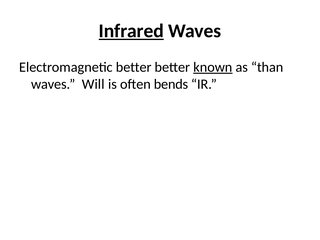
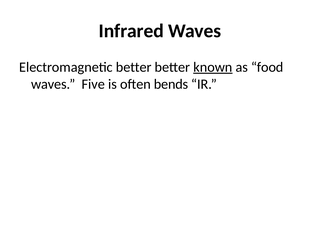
Infrared underline: present -> none (131, 31)
than: than -> food (267, 67)
Will: Will -> Five (93, 84)
